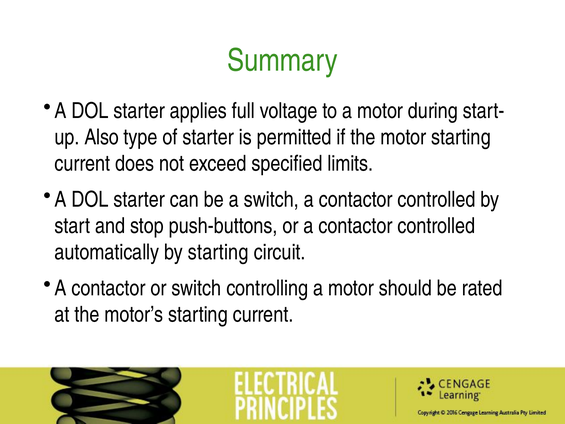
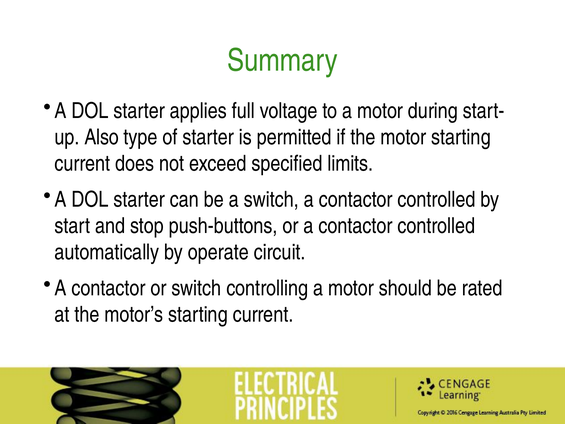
by starting: starting -> operate (218, 252)
